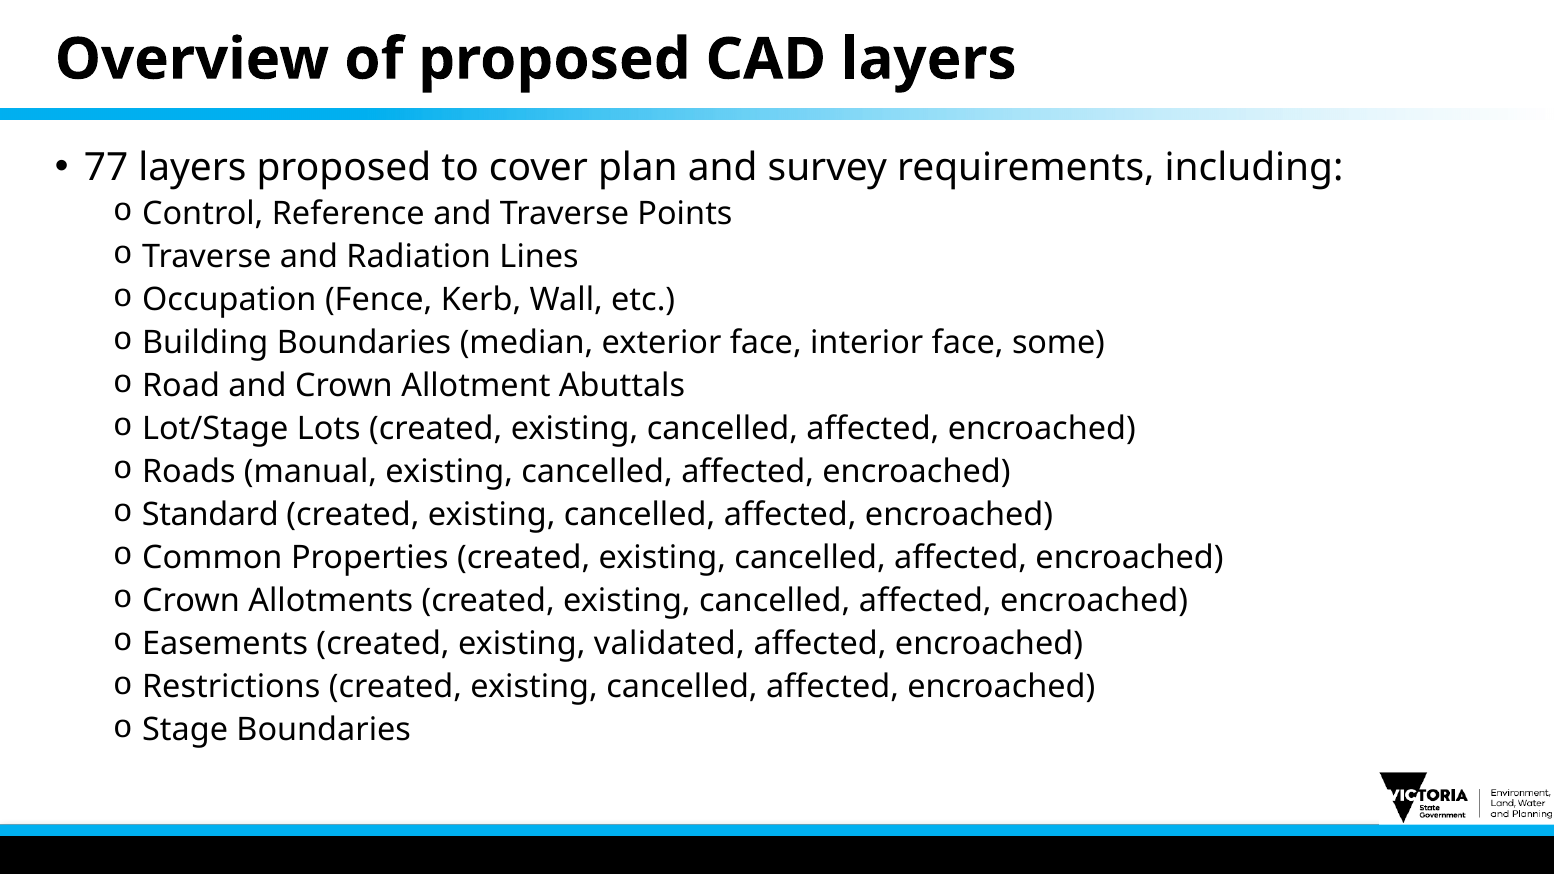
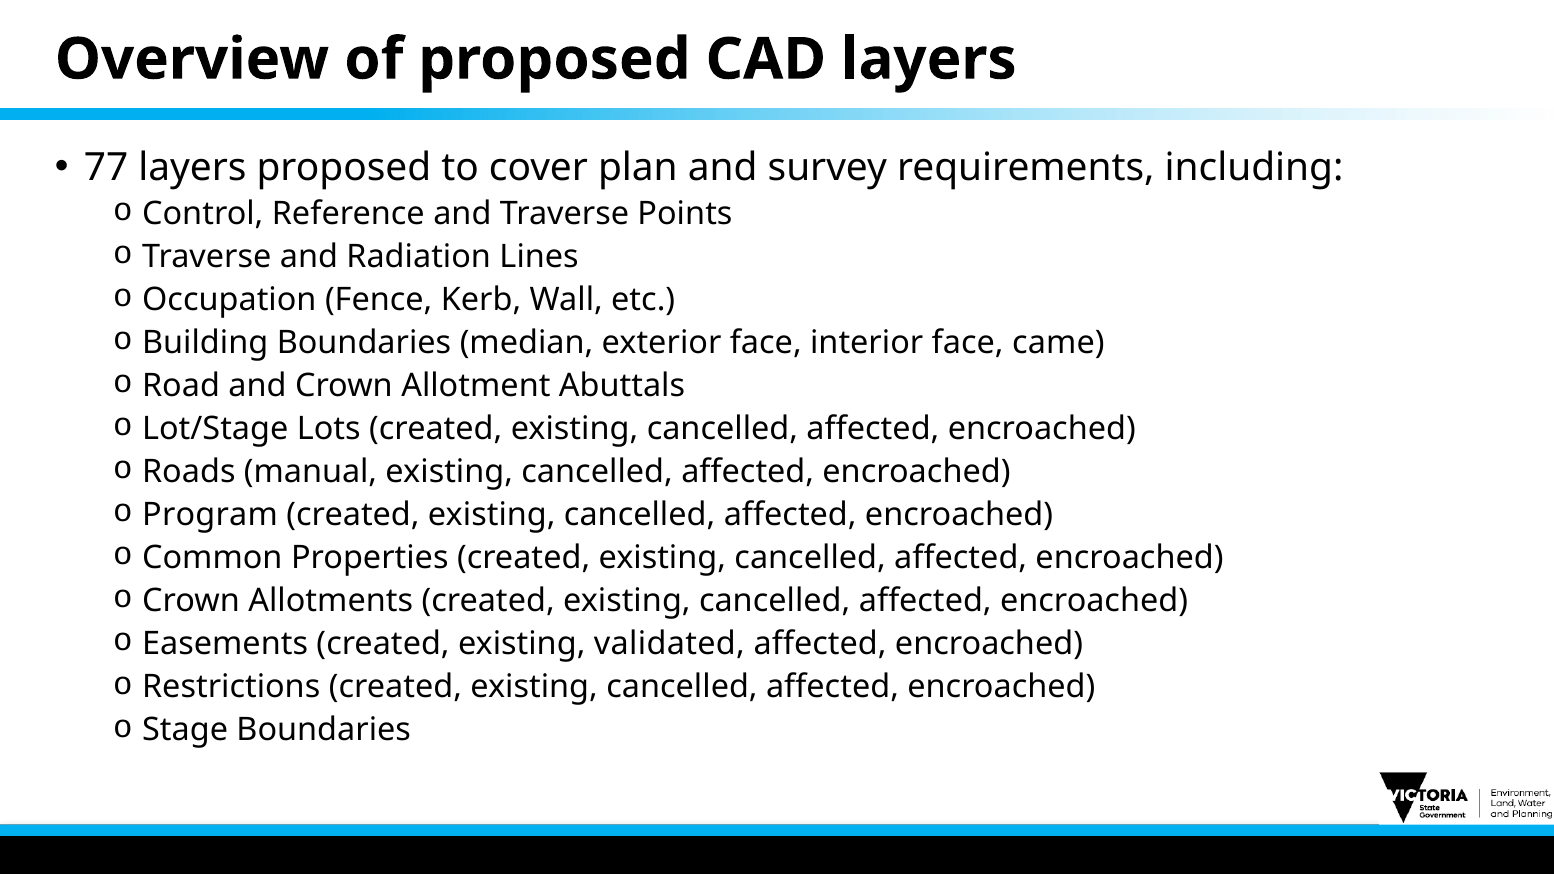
some: some -> came (1058, 343)
Standard: Standard -> Program (210, 515)
